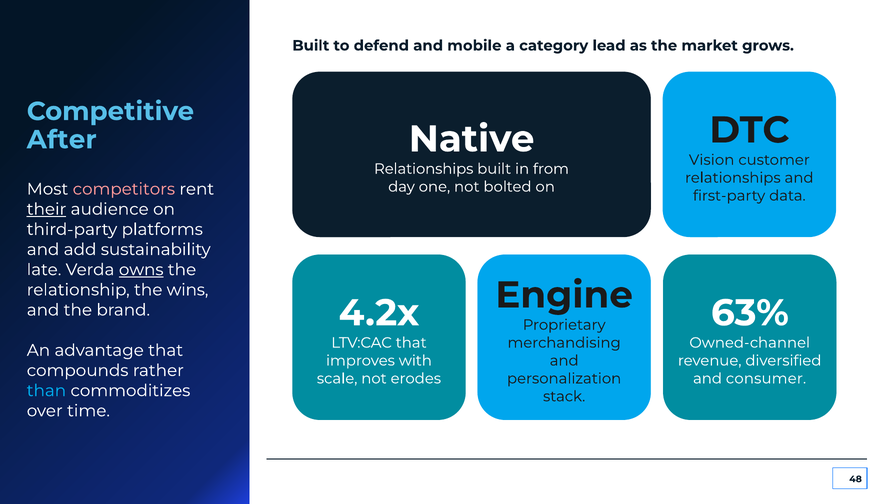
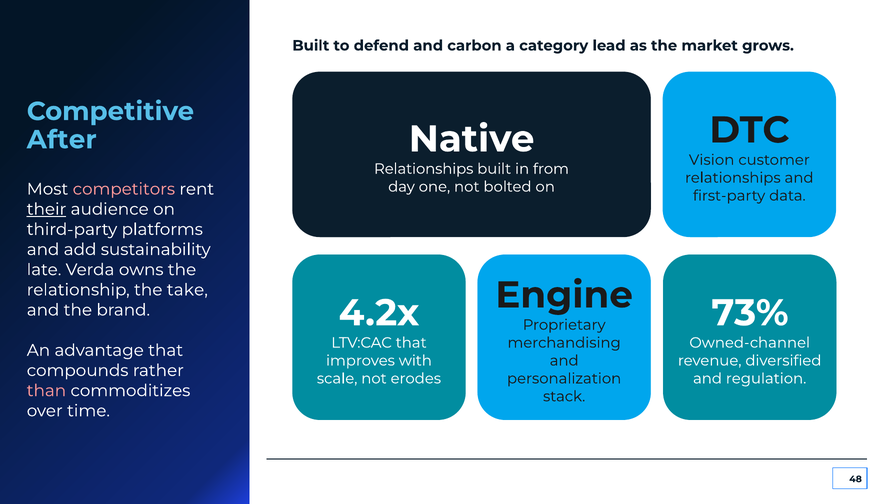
mobile: mobile -> carbon (474, 46)
owns underline: present -> none (141, 270)
wins: wins -> take (187, 290)
63%: 63% -> 73% (750, 313)
consumer: consumer -> regulation (766, 379)
than colour: light blue -> pink (46, 391)
